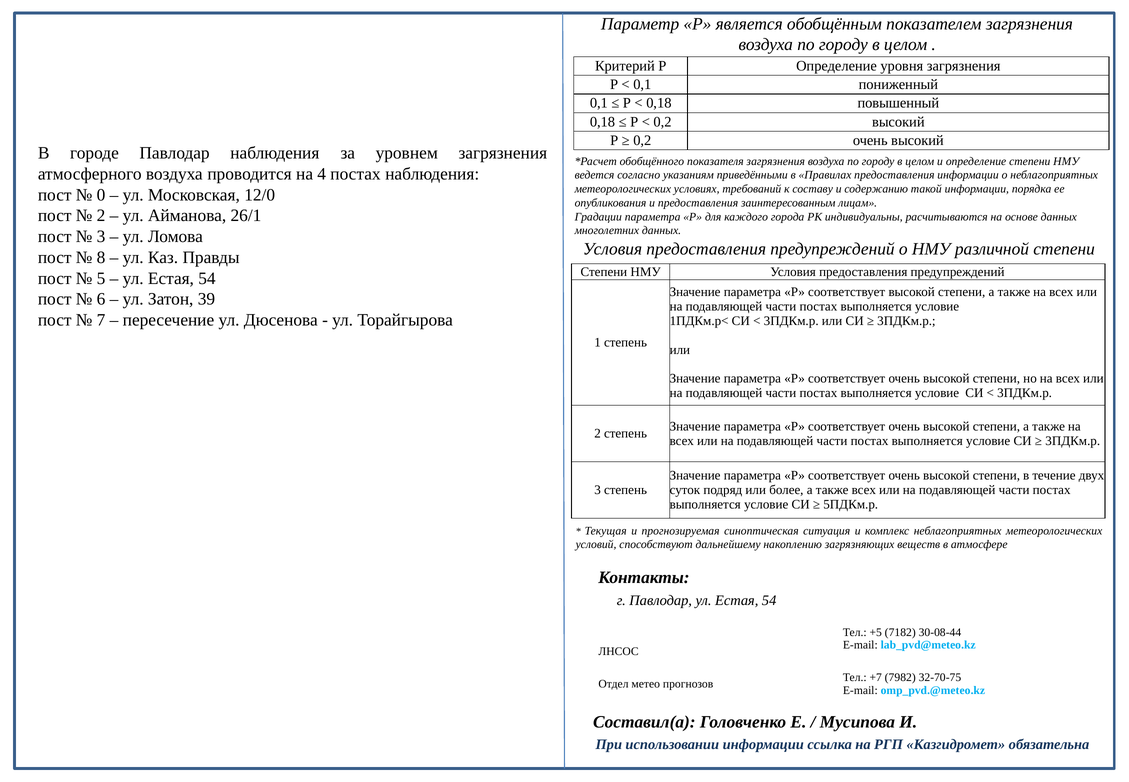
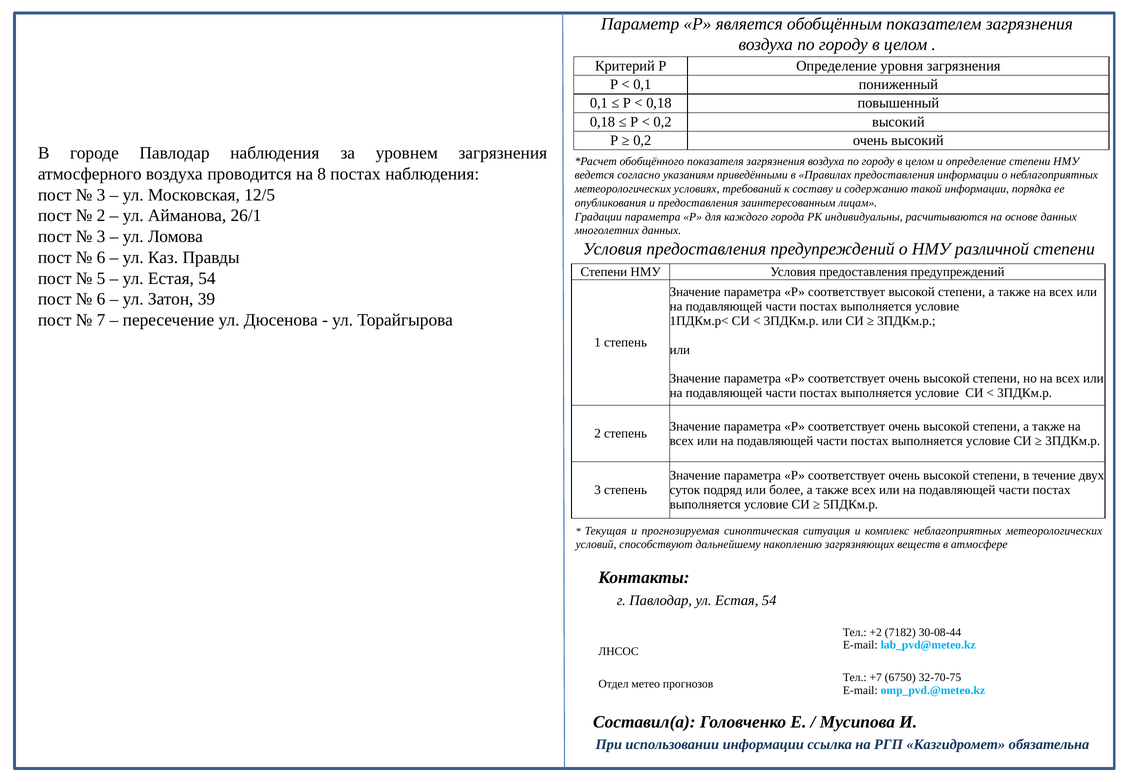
4: 4 -> 8 (322, 174)
0: 0 -> 3 (101, 195)
12/0: 12/0 -> 12/5 (260, 195)
8: 8 -> 6 (101, 257)
+5: +5 -> +2 (876, 632)
7982: 7982 -> 6750 (900, 677)
